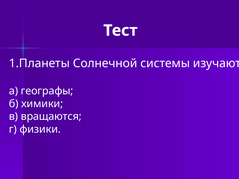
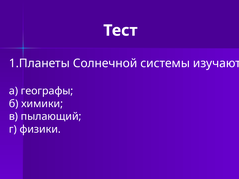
вращаются: вращаются -> пылающий (51, 117)
